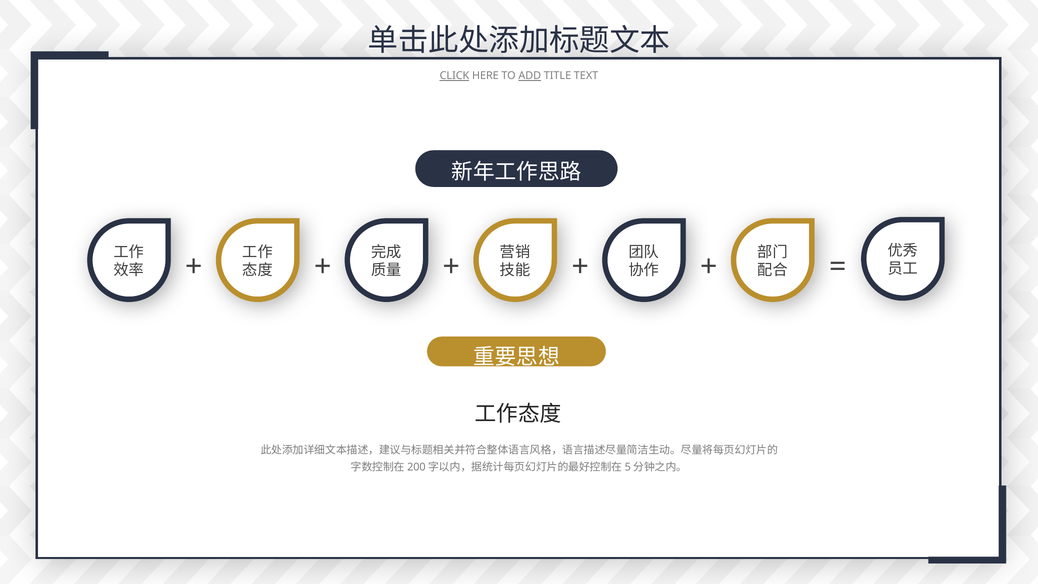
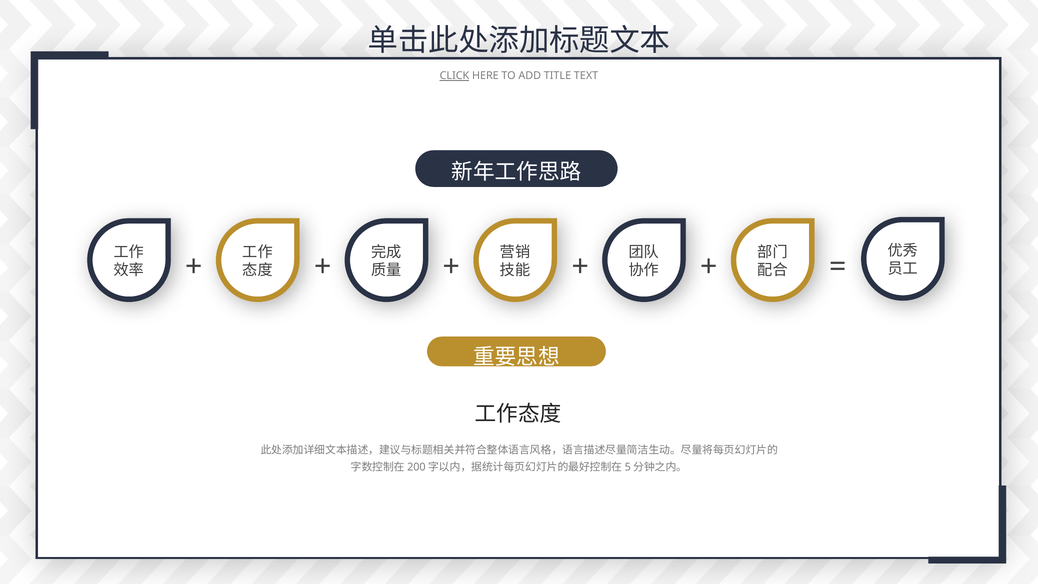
ADD underline: present -> none (530, 76)
